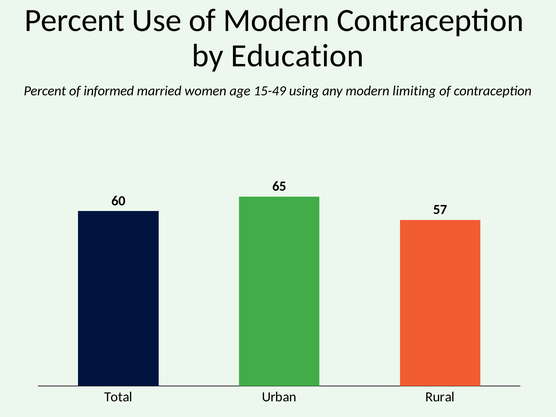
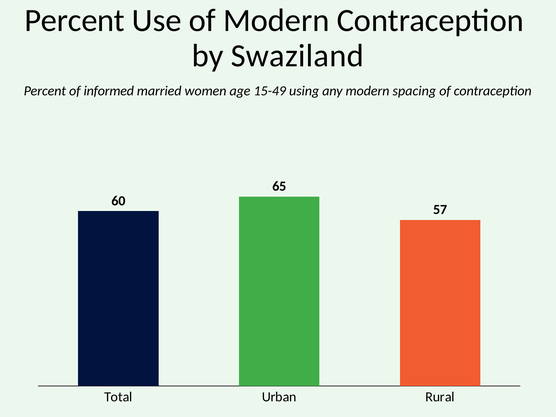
Education: Education -> Swaziland (297, 56)
limiting: limiting -> spacing (414, 91)
